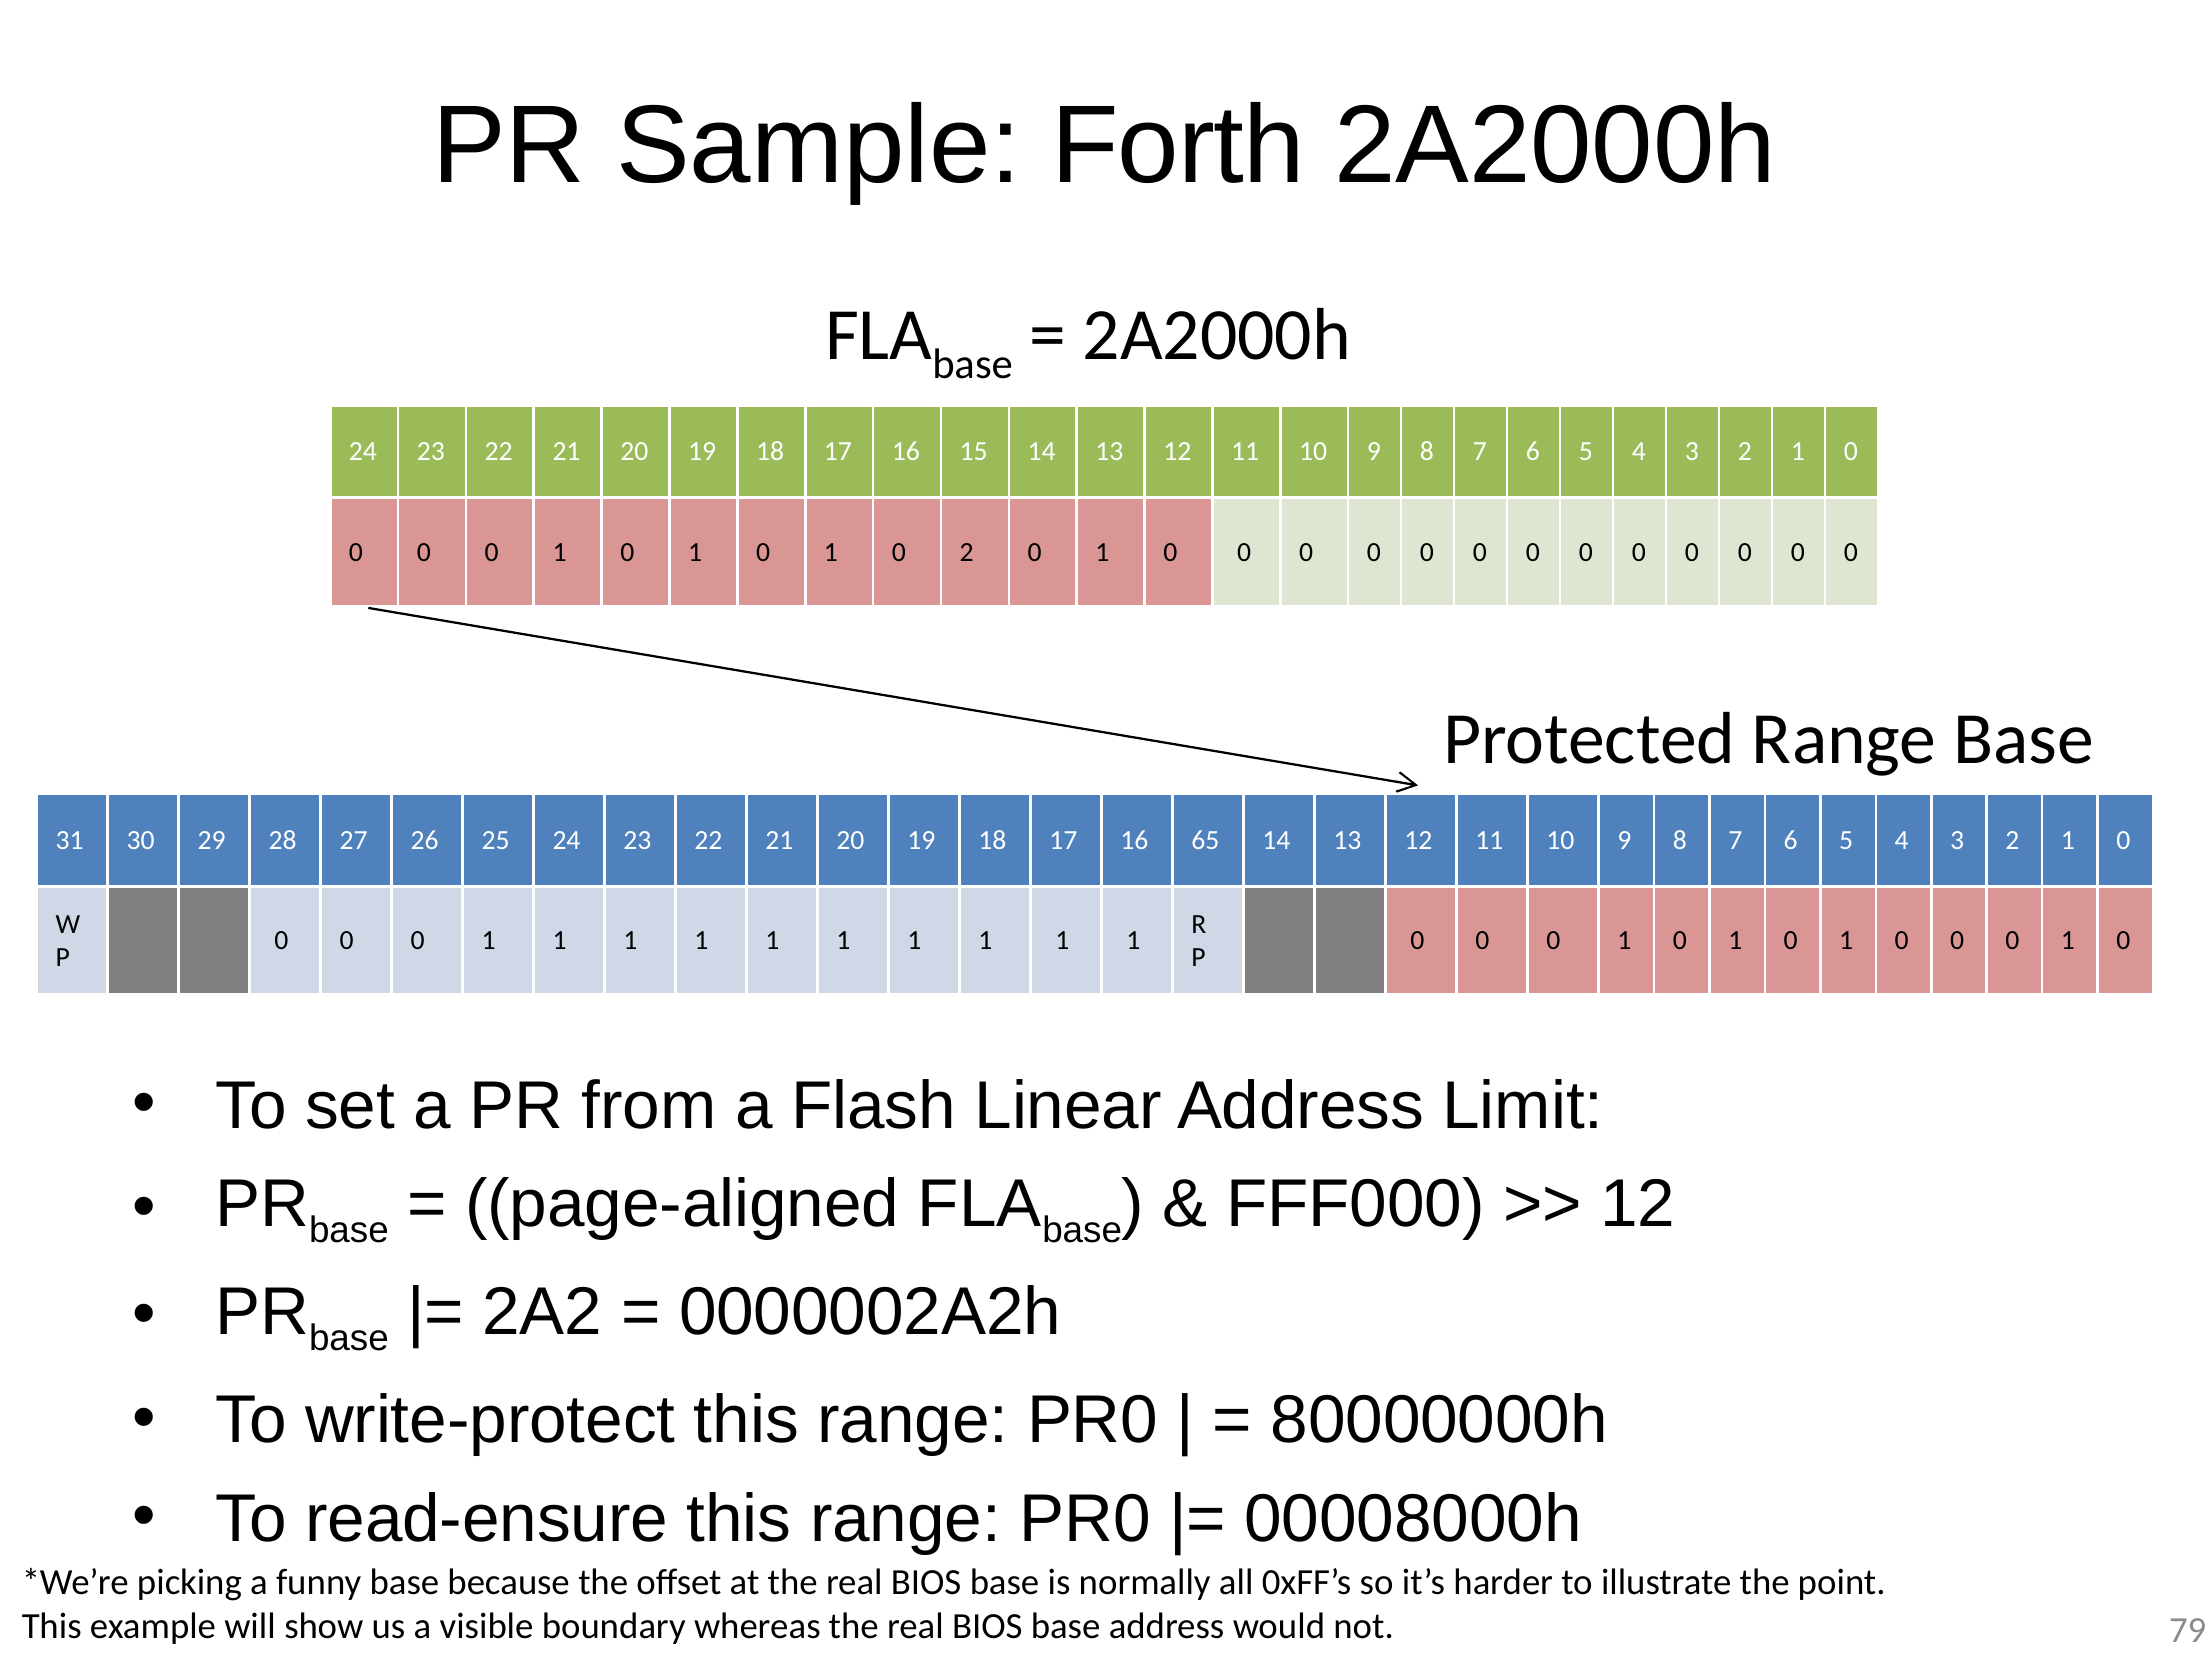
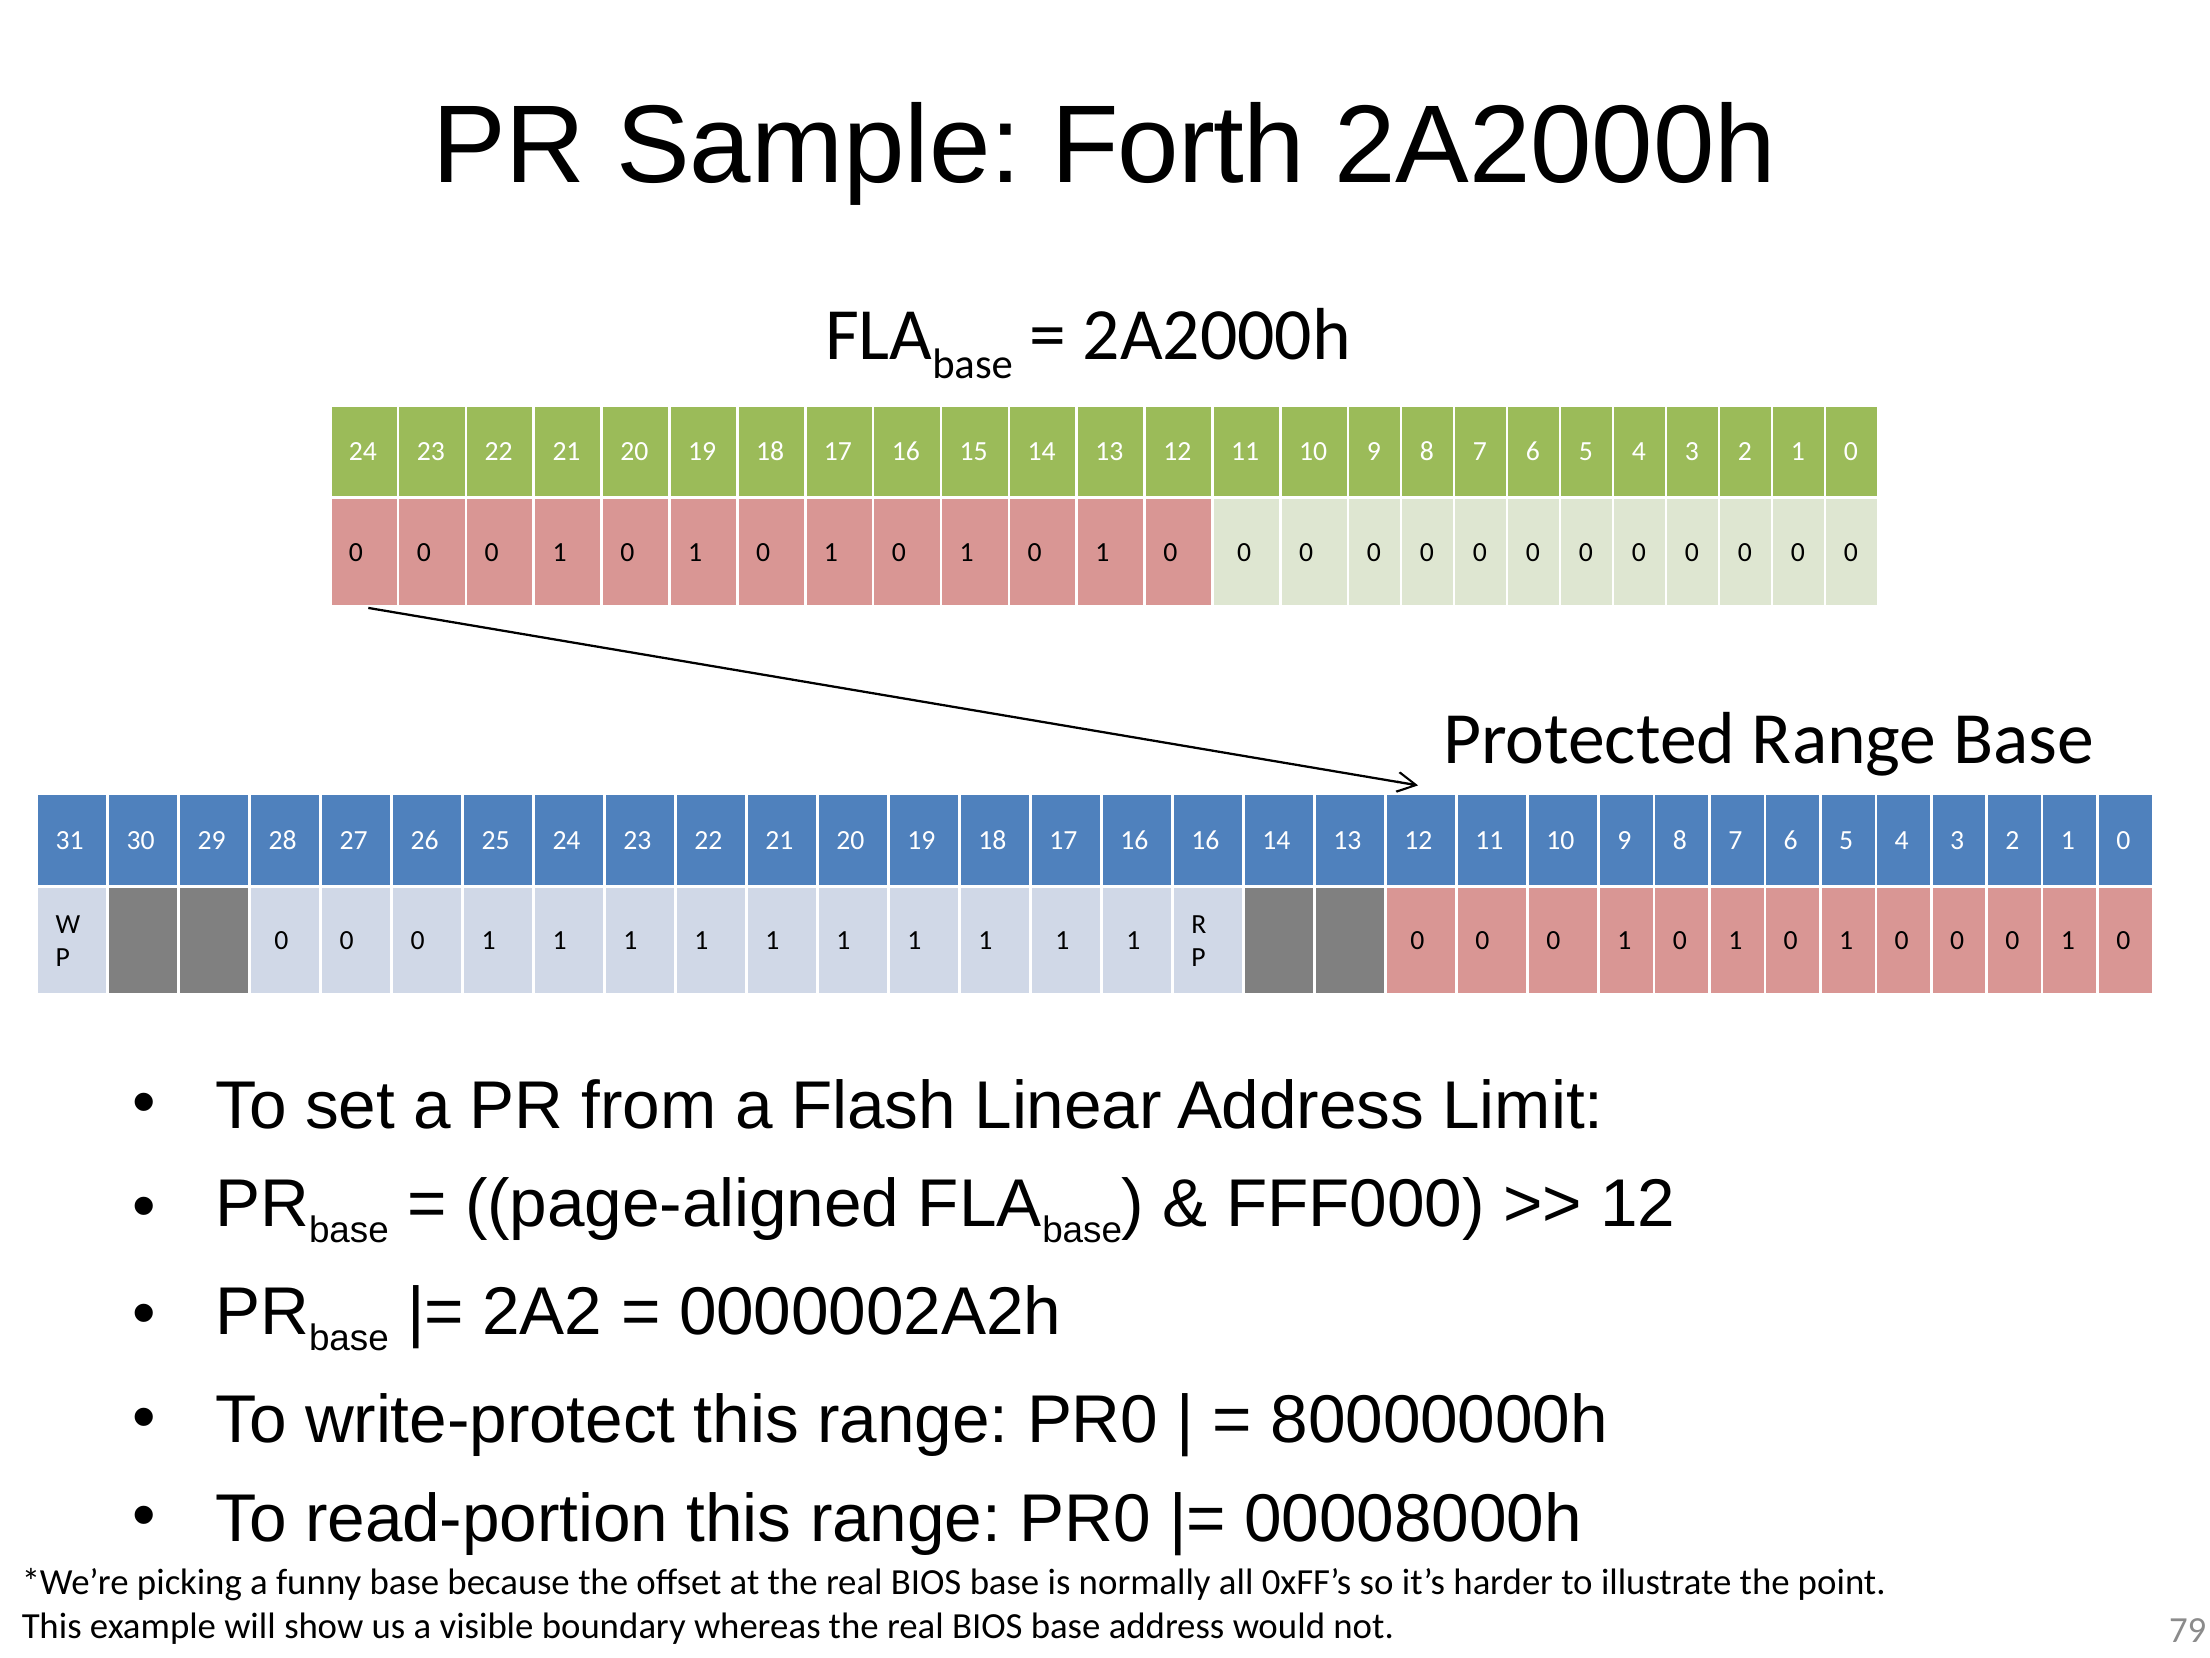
2: 2 -> 1 (967, 552)
16 65: 65 -> 16 (1205, 840)
read-ensure: read-ensure -> read-portion (487, 1518)
